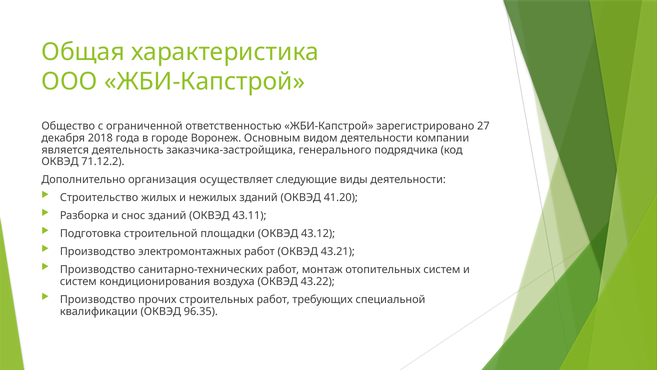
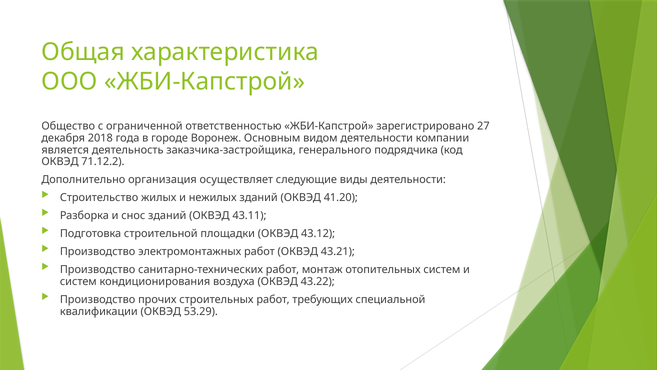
96.35: 96.35 -> 53.29 (201, 311)
